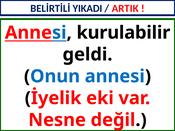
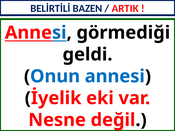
YIKADI: YIKADI -> BAZEN (87, 8)
kurulabilir: kurulabilir -> görmediği (123, 33)
